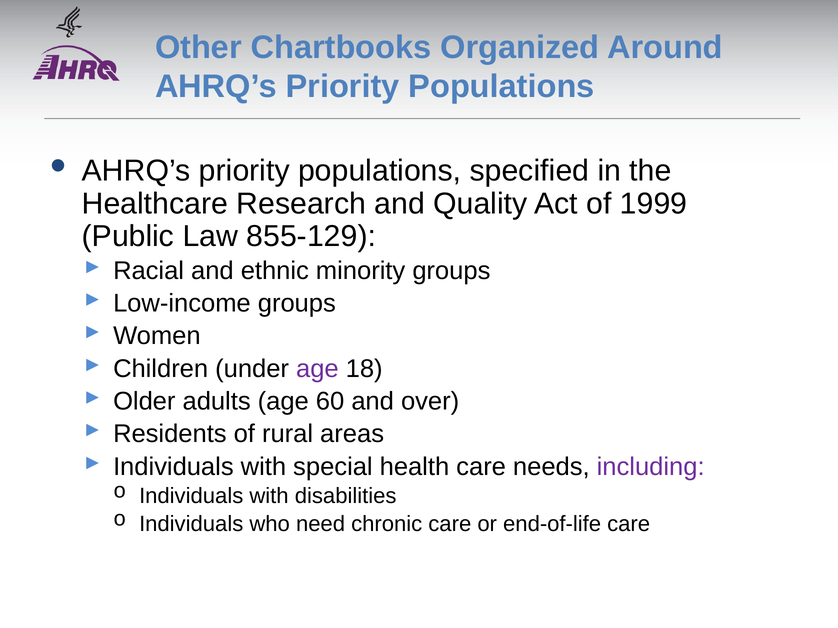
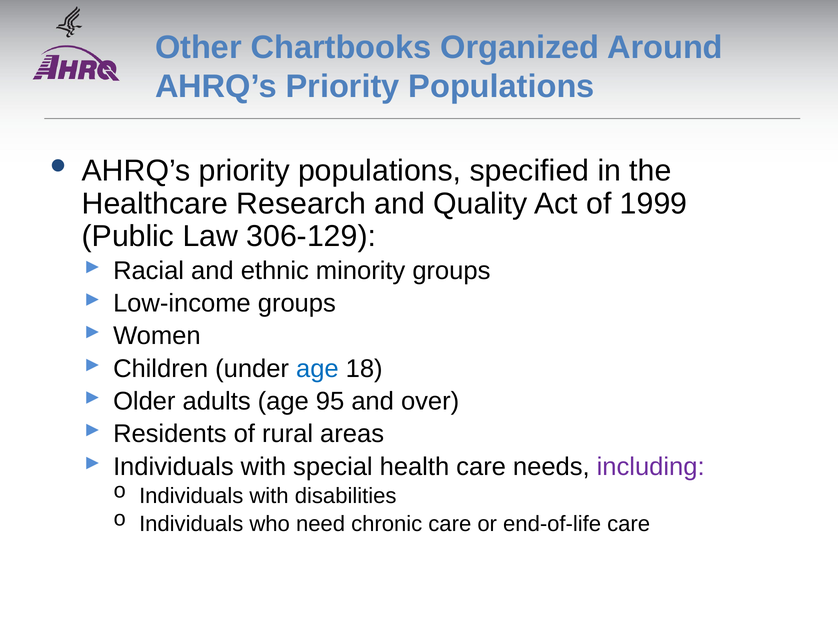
855-129: 855-129 -> 306-129 (311, 236)
age colour: purple -> blue (317, 369)
60: 60 -> 95 (330, 402)
